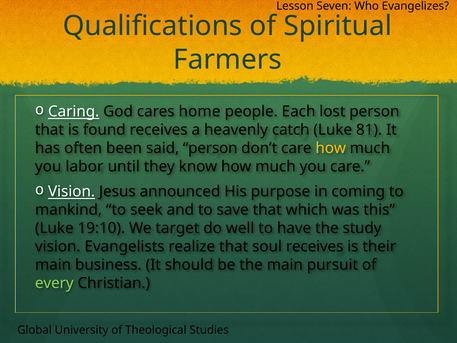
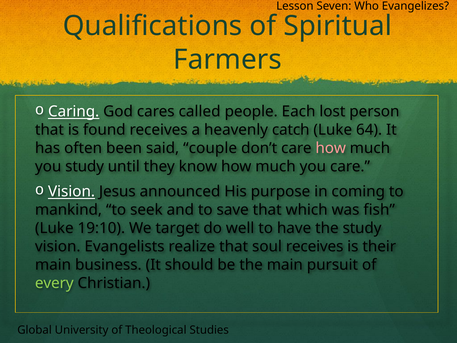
home: home -> called (200, 112)
81: 81 -> 64 (369, 130)
said person: person -> couple (210, 148)
how colour: yellow -> pink (331, 148)
you labor: labor -> study (85, 166)
this: this -> fish (379, 210)
